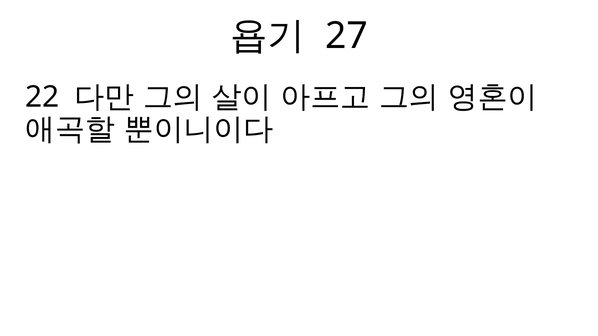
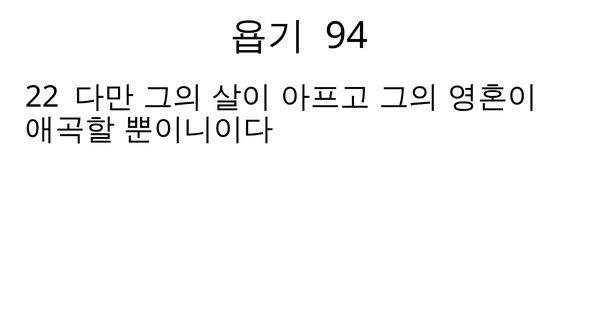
27: 27 -> 94 (346, 36)
